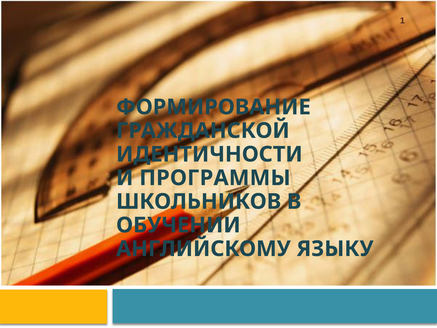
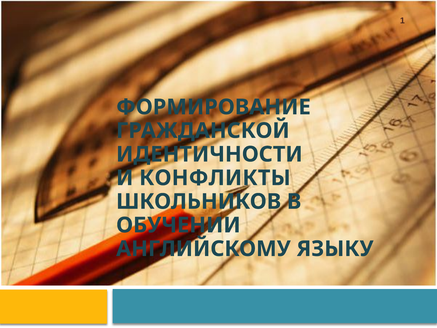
ПРОГРАММЫ: ПРОГРАММЫ -> КОНФЛИКТЫ (215, 178)
